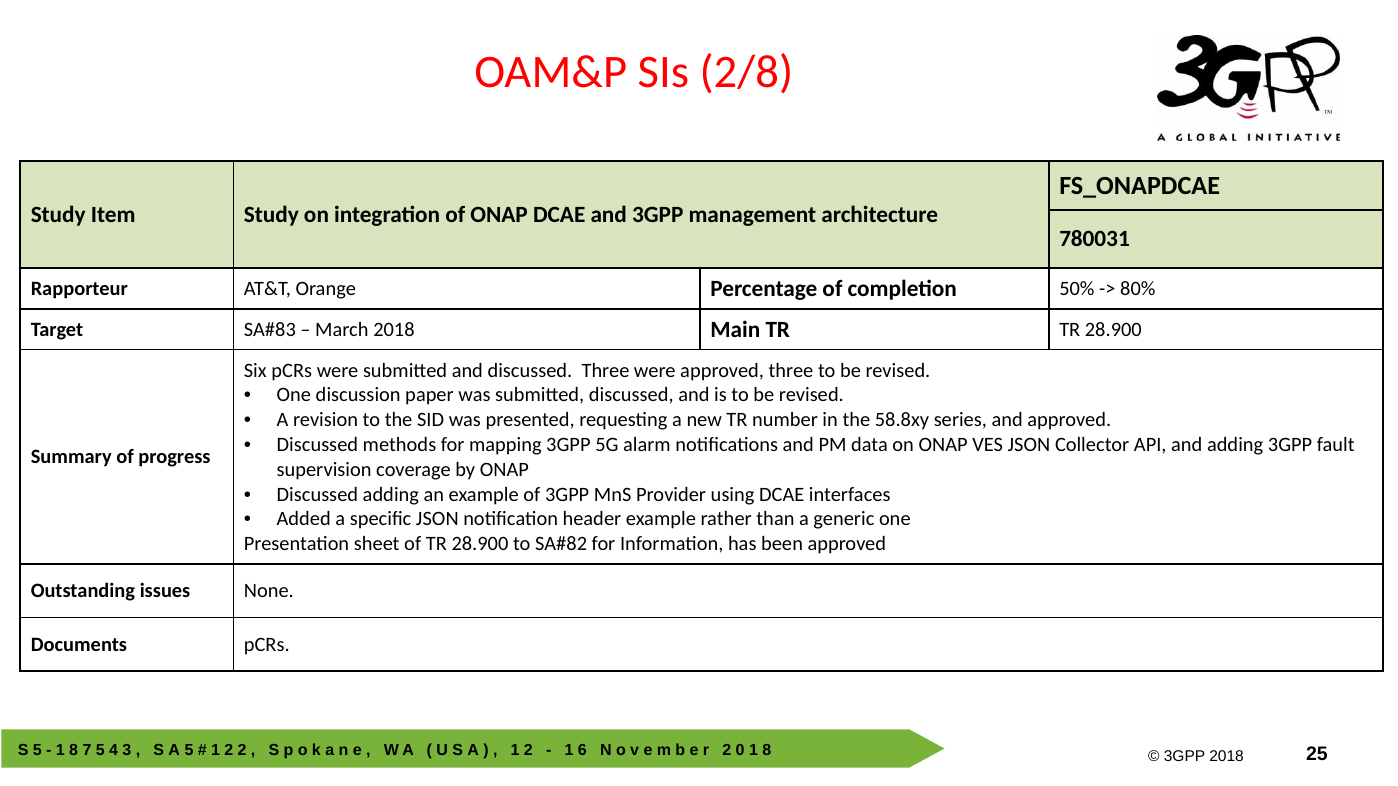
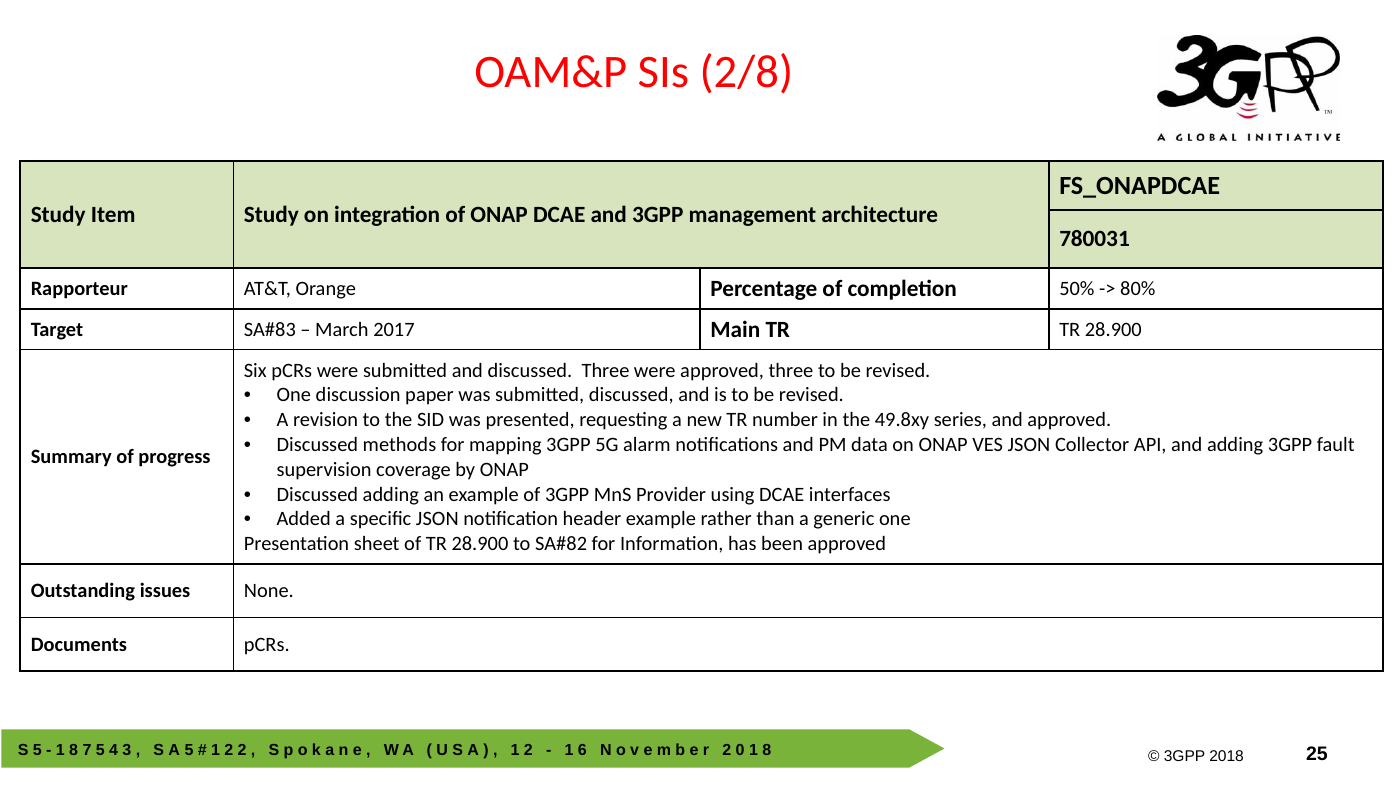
March 2018: 2018 -> 2017 (394, 329)
58.8xy: 58.8xy -> 49.8xy (902, 420)
